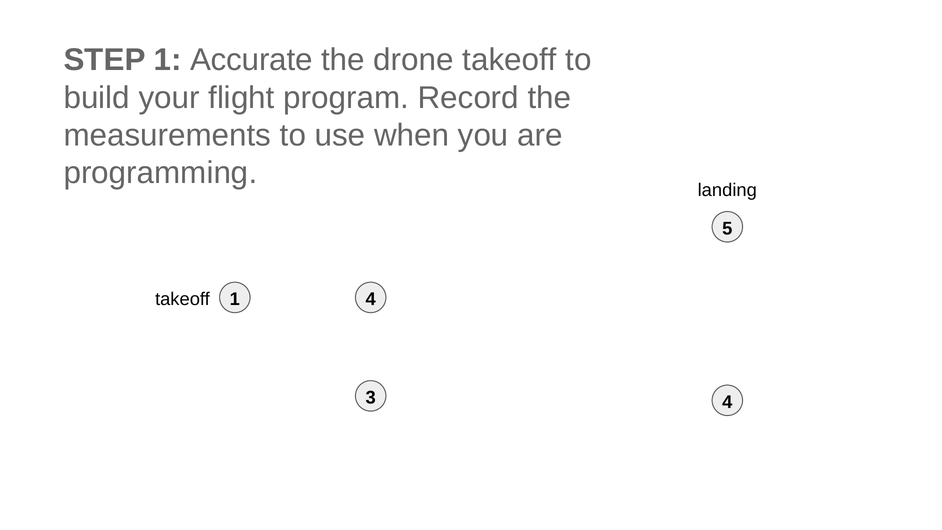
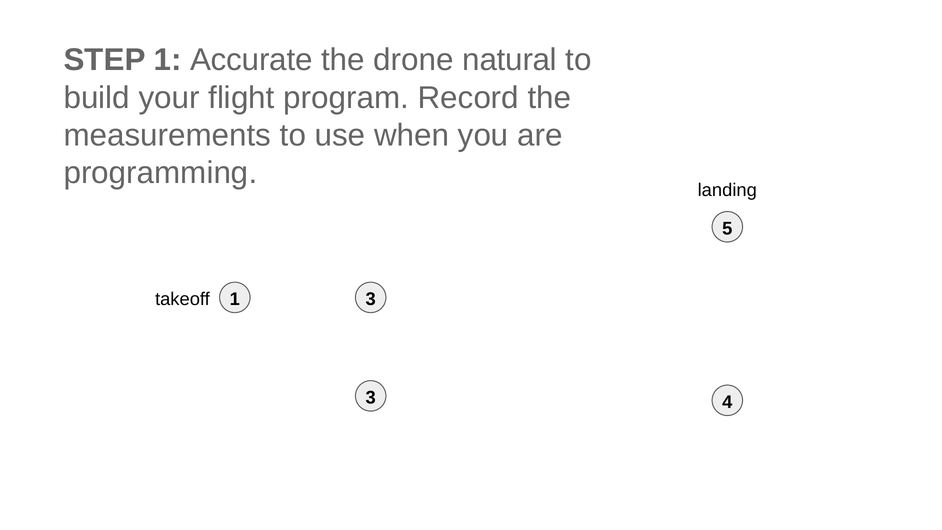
drone takeoff: takeoff -> natural (510, 60)
1 4: 4 -> 3 (371, 299)
